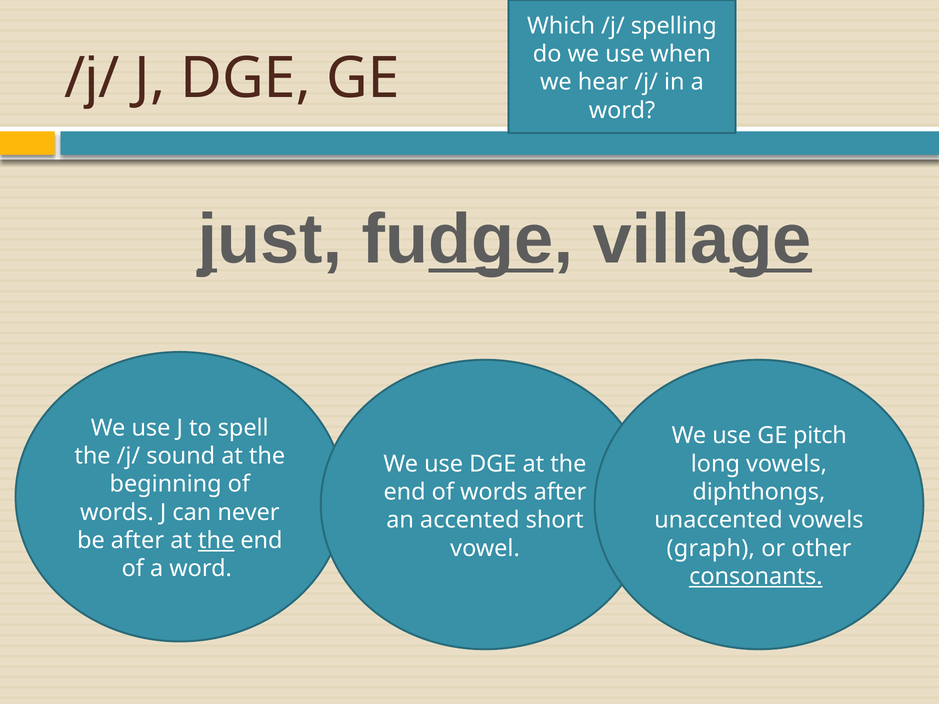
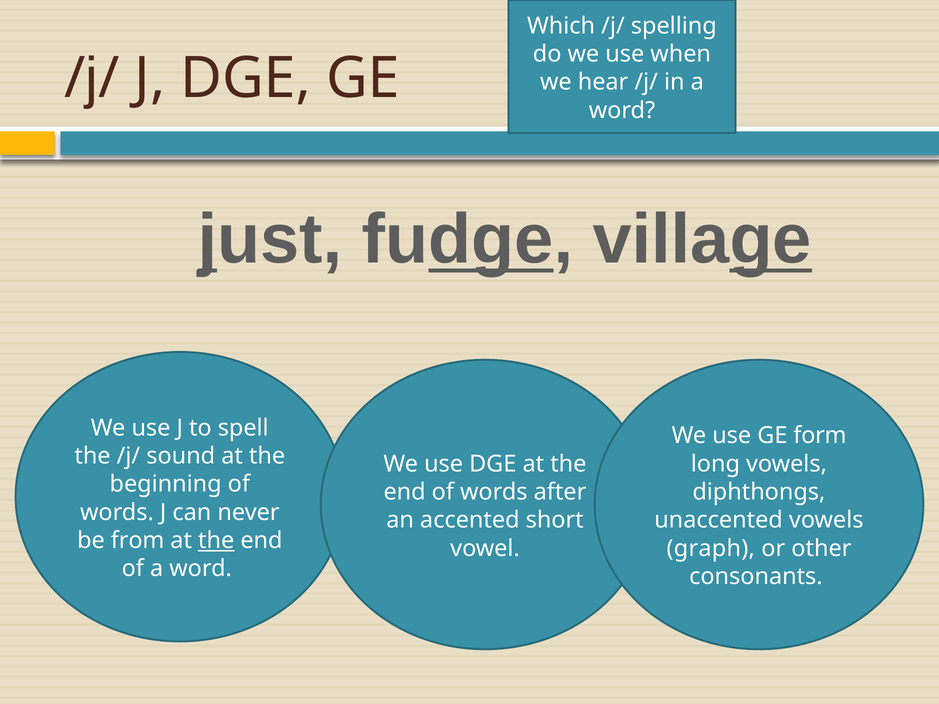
pitch: pitch -> form (820, 436)
be after: after -> from (138, 541)
consonants underline: present -> none (756, 577)
